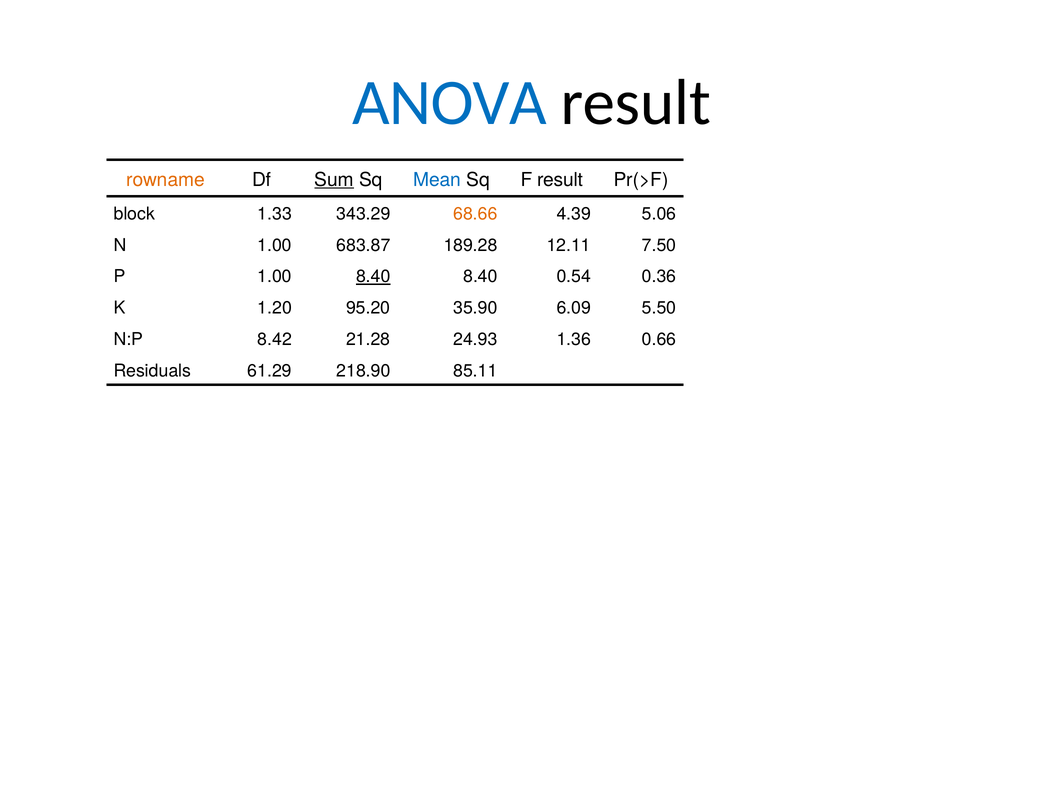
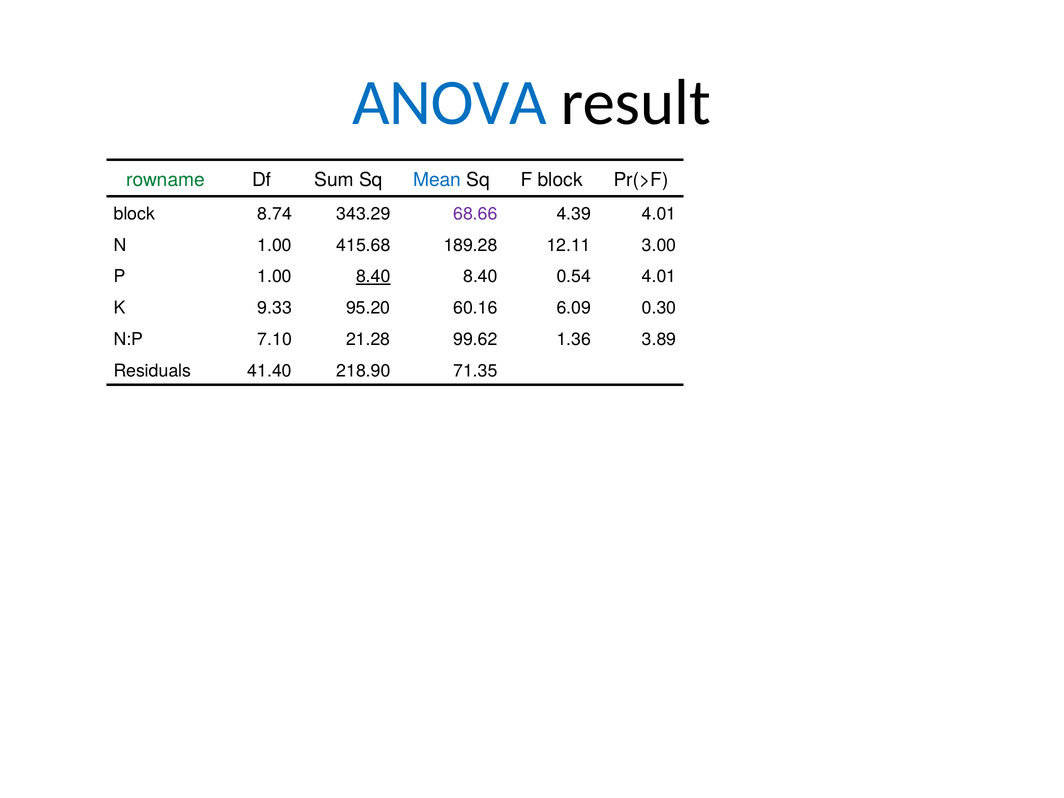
rowname colour: orange -> green (166, 180)
Sum underline: present -> none (334, 180)
F result: result -> block (560, 180)
1.33: 1.33 -> 8.74 (275, 214)
68.66 colour: orange -> purple (475, 214)
4.39 5.06: 5.06 -> 4.01 (659, 214)
683.87: 683.87 -> 415.68 (363, 245)
7.50: 7.50 -> 3.00 (659, 245)
0.54 0.36: 0.36 -> 4.01 (659, 277)
1.20: 1.20 -> 9.33 (275, 308)
35.90: 35.90 -> 60.16 (475, 308)
5.50: 5.50 -> 0.30 (659, 308)
8.42: 8.42 -> 7.10 (275, 339)
24.93: 24.93 -> 99.62 (475, 339)
0.66: 0.66 -> 3.89 (659, 339)
61.29: 61.29 -> 41.40 (270, 371)
85.11: 85.11 -> 71.35 (475, 371)
